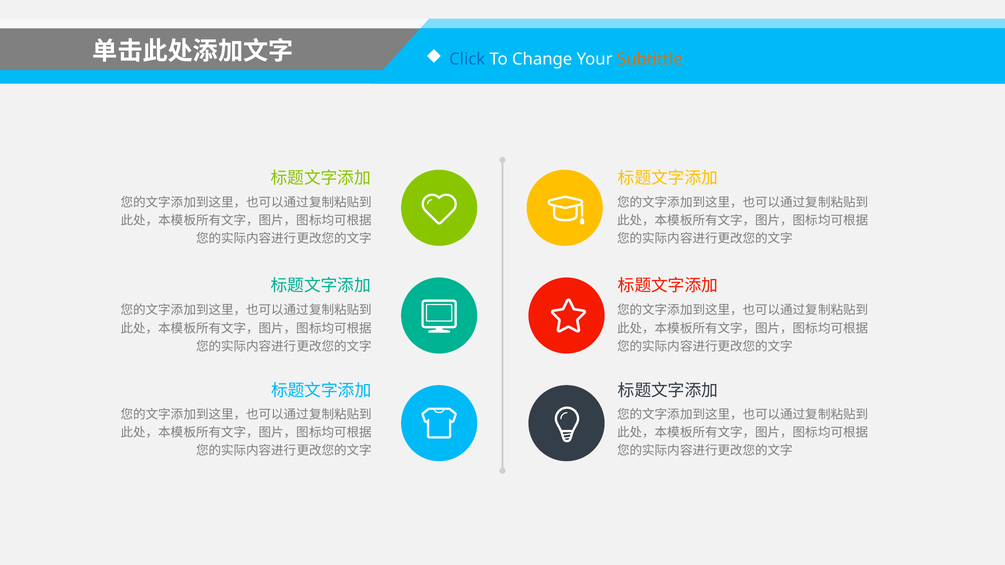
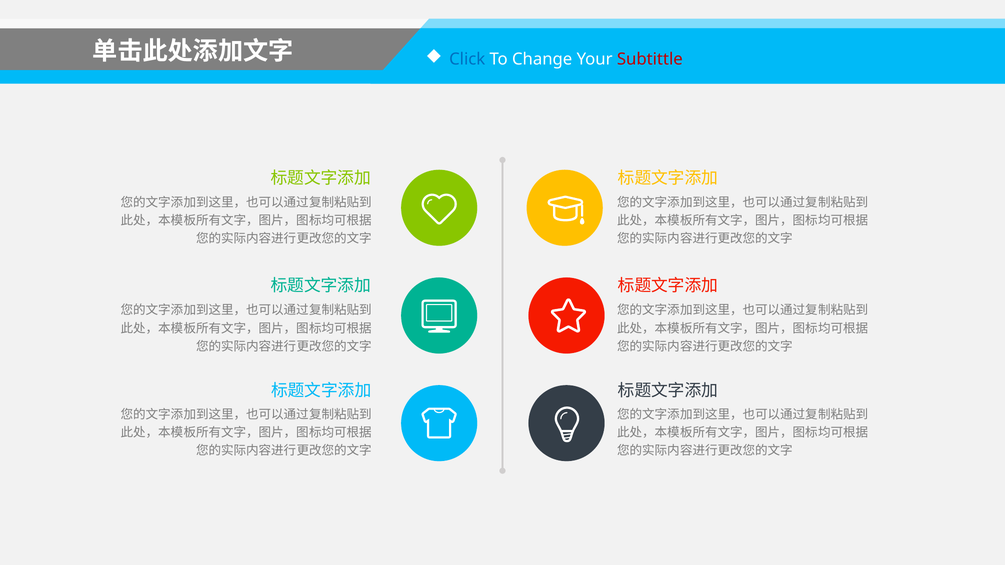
Subtittle colour: orange -> red (650, 59)
